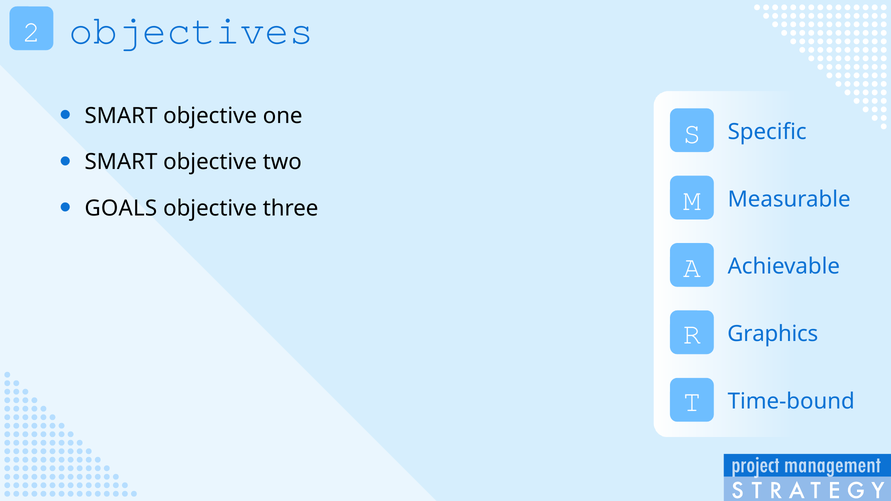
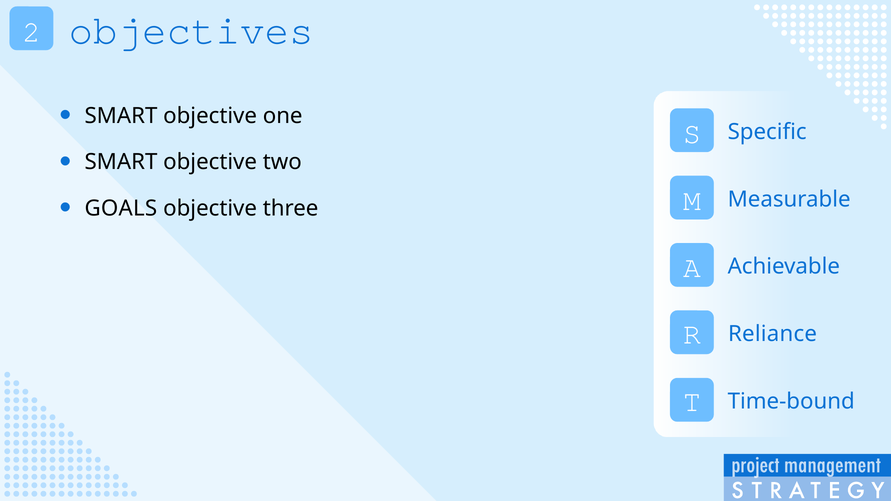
Graphics: Graphics -> Reliance (773, 334)
